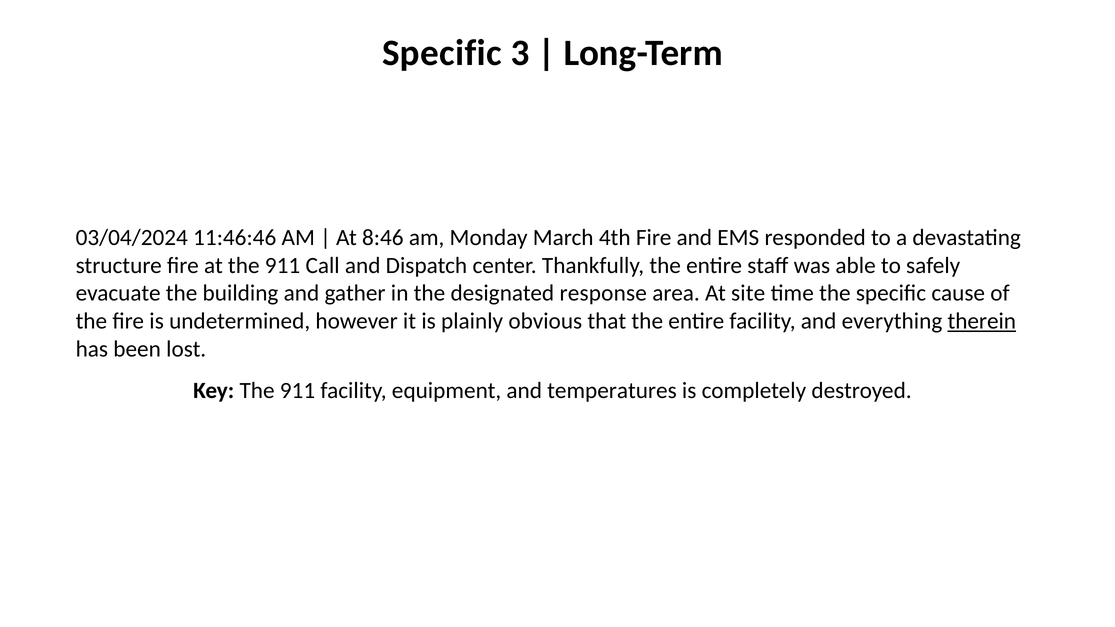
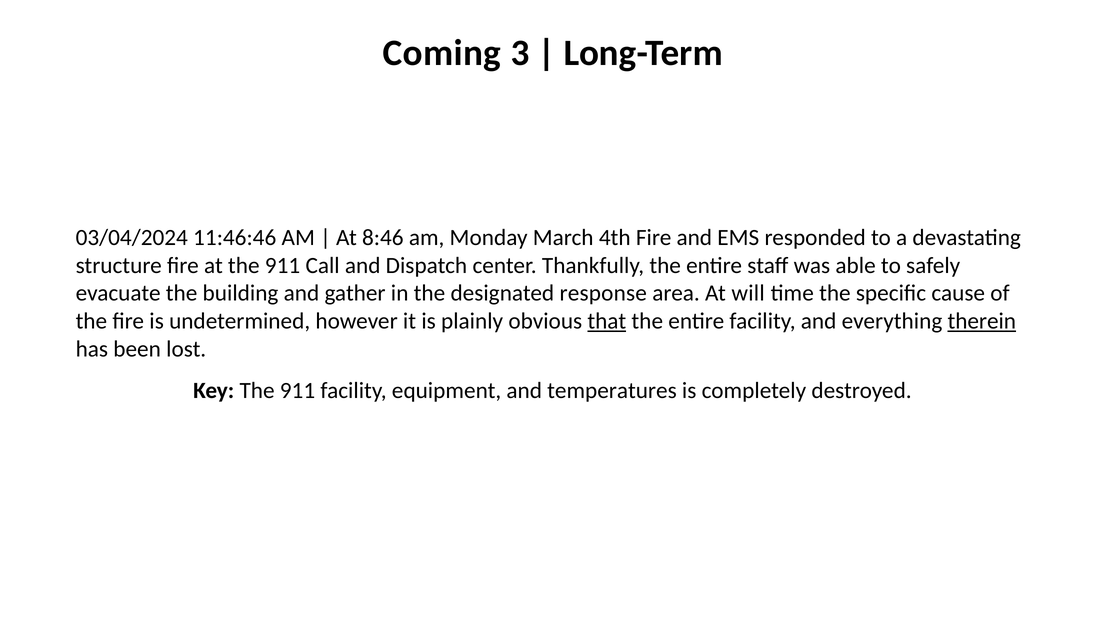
Specific: Specific -> Coming (442, 53)
site: site -> will (748, 293)
that underline: none -> present (607, 321)
